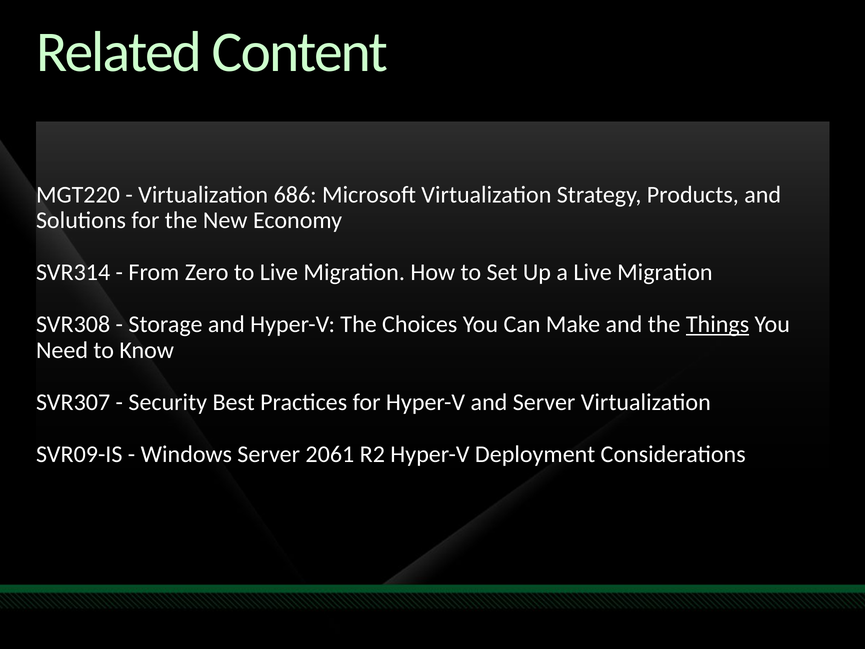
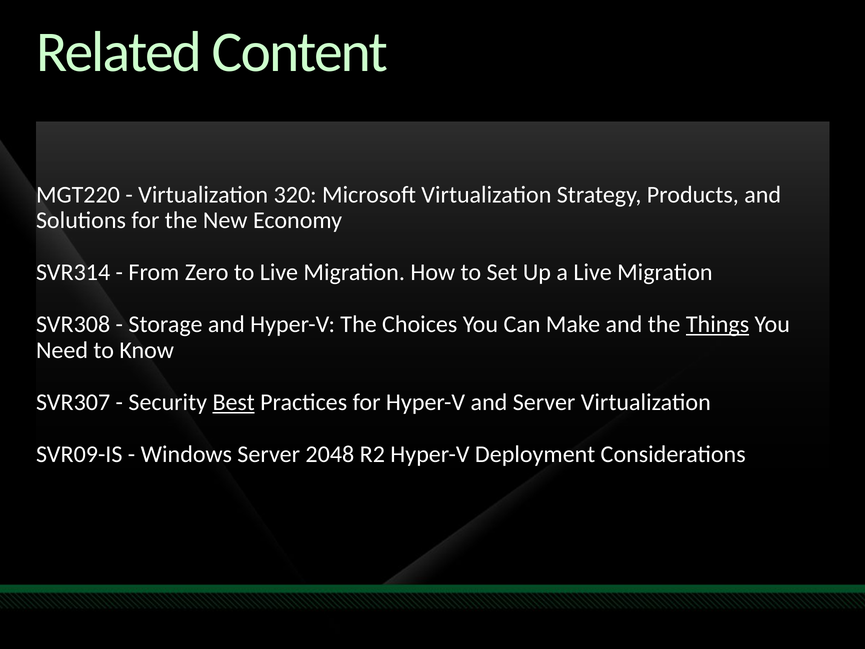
686: 686 -> 320 (295, 194)
Best underline: none -> present (234, 402)
2061: 2061 -> 2048 (330, 454)
